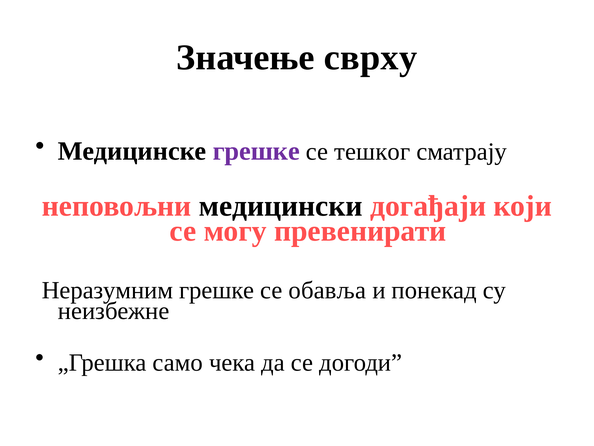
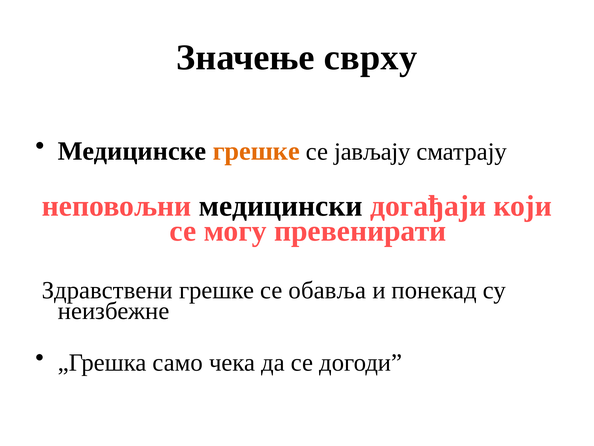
грешке colour: purple -> orange (256, 151)
тешког: тешког -> јављају (372, 151)
Неразумним: Неразумним -> Здравствени (107, 290)
